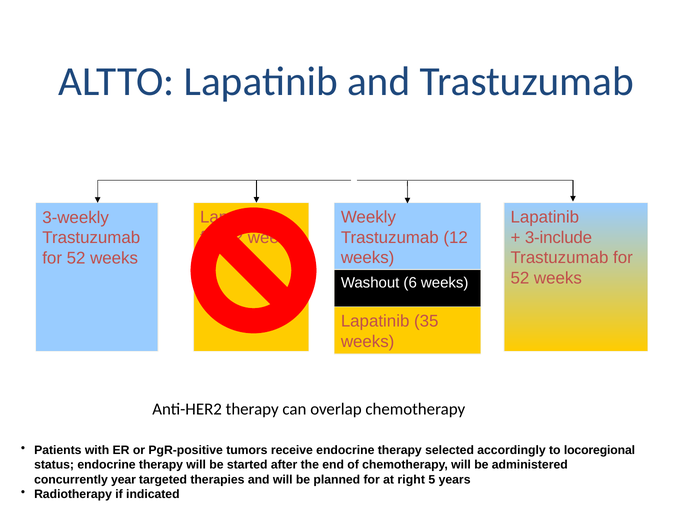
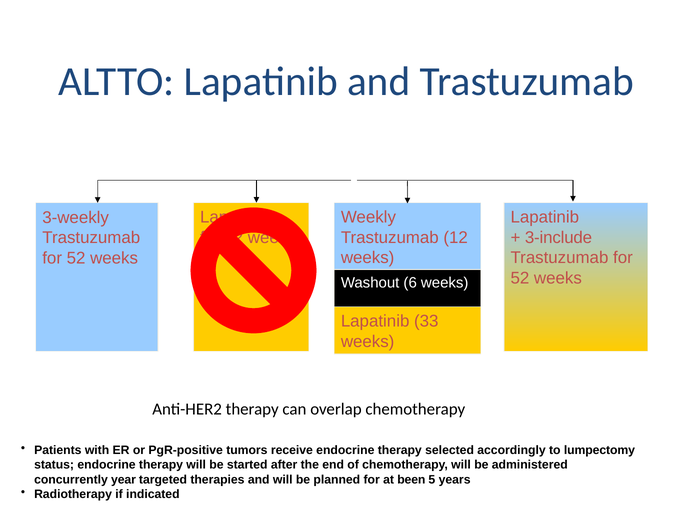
35: 35 -> 33 (426, 321)
locoregional: locoregional -> lumpectomy (599, 450)
right: right -> been (411, 480)
